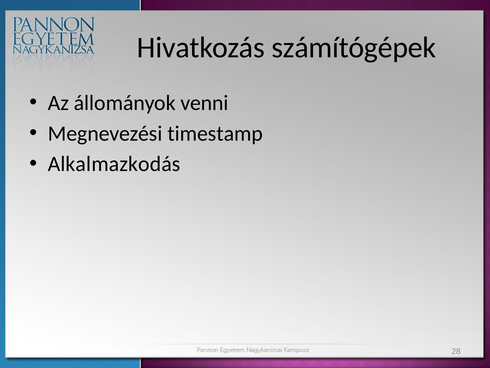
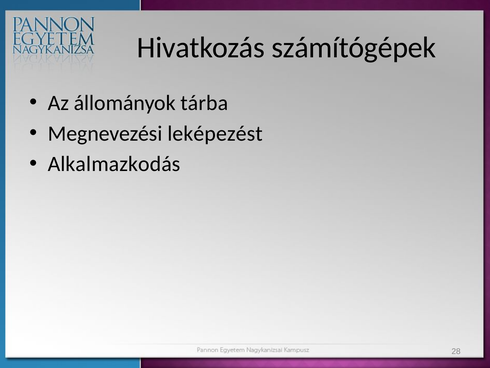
venni: venni -> tárba (204, 103)
timestamp: timestamp -> leképezést (215, 133)
